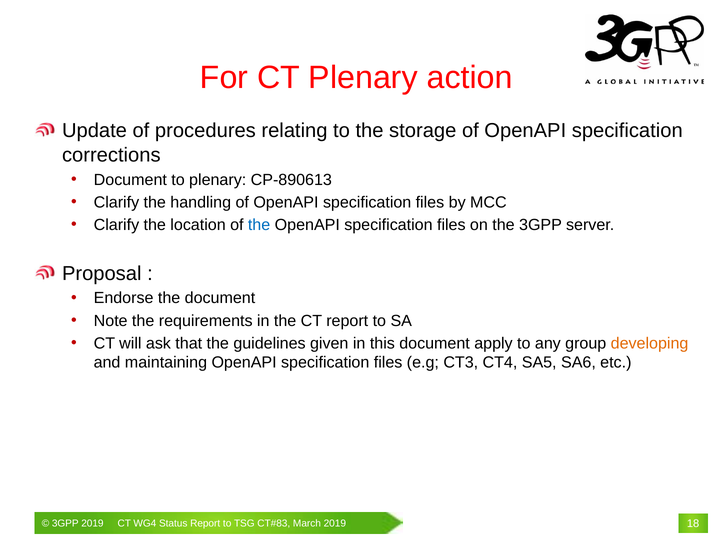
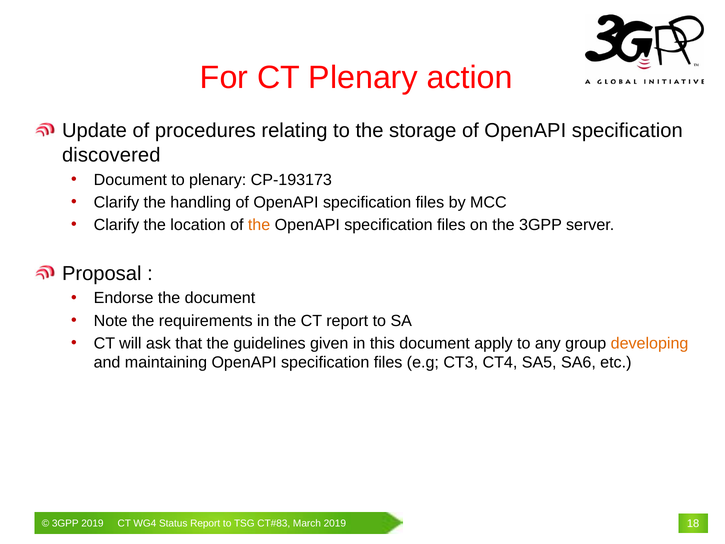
corrections: corrections -> discovered (111, 155)
CP-890613: CP-890613 -> CP-193173 (291, 180)
the colour: blue -> orange (259, 225)
